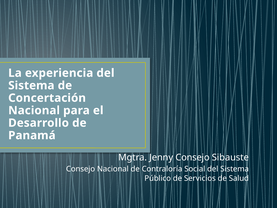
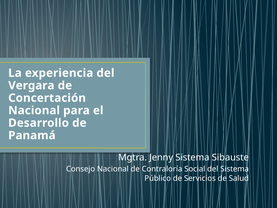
Sistema: Sistema -> Vergara (31, 85)
Jenny Consejo: Consejo -> Sistema (193, 157)
